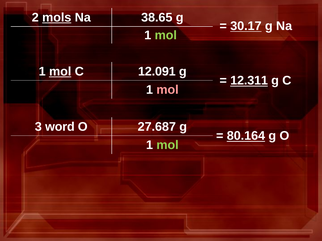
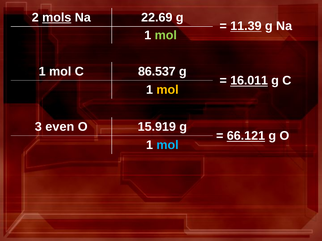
38.65: 38.65 -> 22.69 (157, 17)
30.17: 30.17 -> 11.39 (246, 26)
mol underline: present -> none (60, 72)
12.091: 12.091 -> 86.537 (157, 72)
12.311: 12.311 -> 16.011 (249, 81)
mol colour: pink -> yellow (168, 90)
word: word -> even (60, 127)
27.687: 27.687 -> 15.919 (157, 127)
80.164: 80.164 -> 66.121 (246, 136)
mol colour: light green -> light blue (168, 145)
